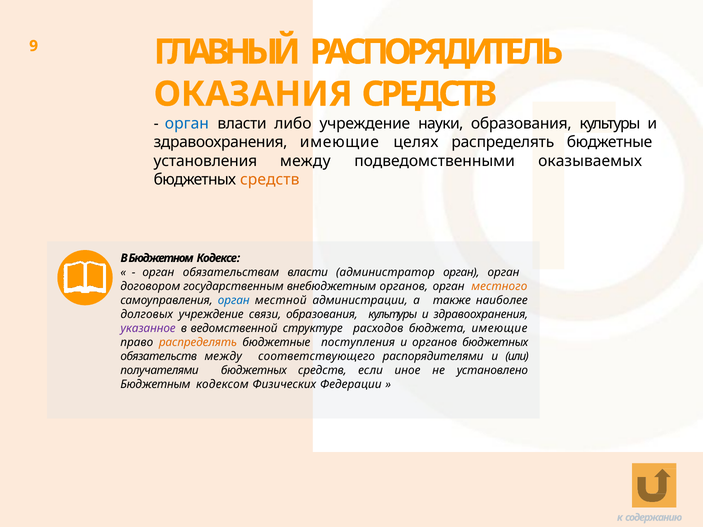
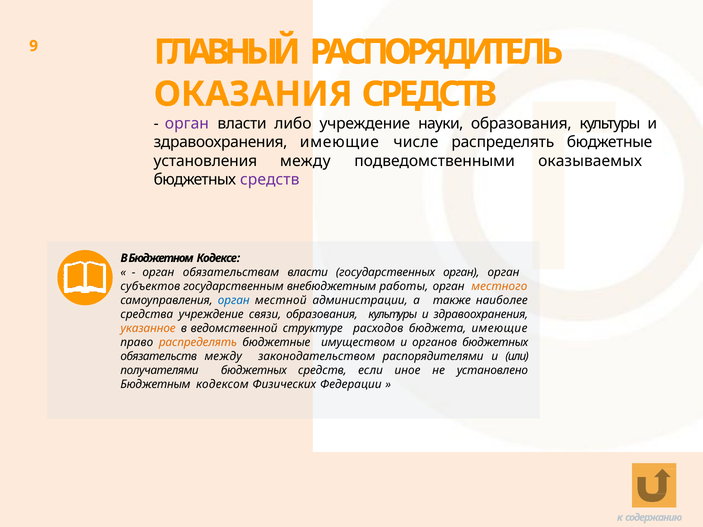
орган colour: blue -> purple (187, 124)
целях: целях -> числе (416, 142)
средств colour: orange -> purple (270, 180)
администратор: администратор -> государственных (386, 272)
договором: договором -> субъектов (150, 286)
внебюджетным органов: органов -> работы (404, 286)
долговых: долговых -> средства (147, 314)
указанное colour: purple -> orange (148, 329)
поступления: поступления -> имуществом (358, 343)
соответствующего: соответствующего -> законодательством (317, 357)
